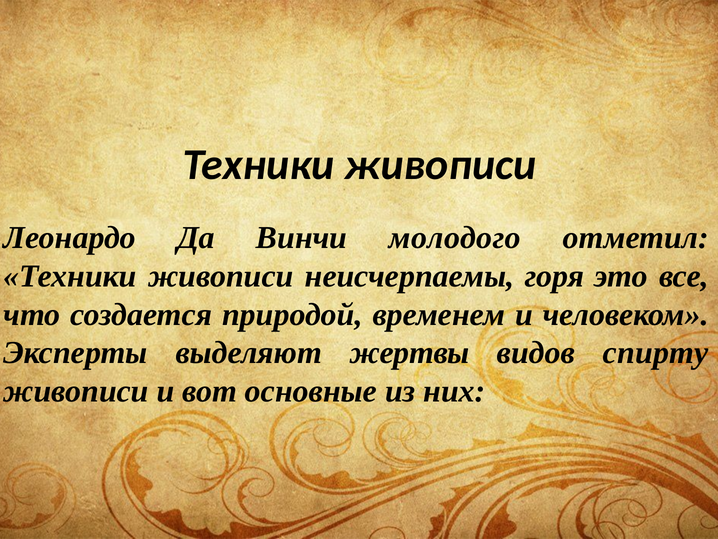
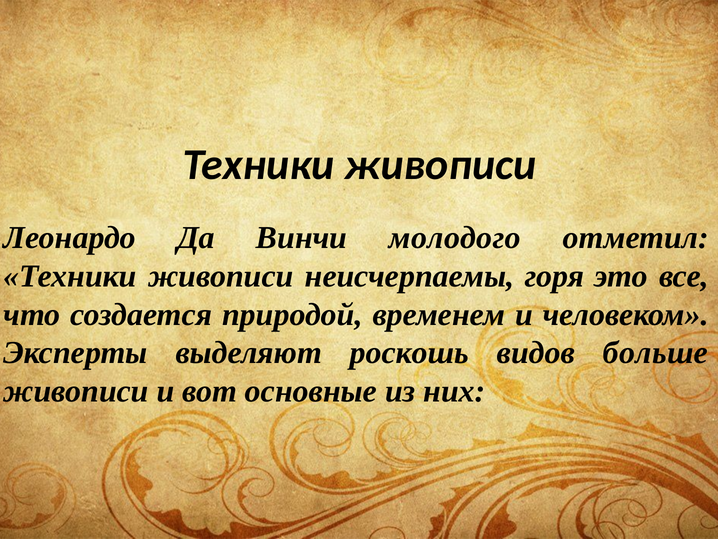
жертвы: жертвы -> роскошь (409, 353)
спирту: спирту -> больше (656, 353)
